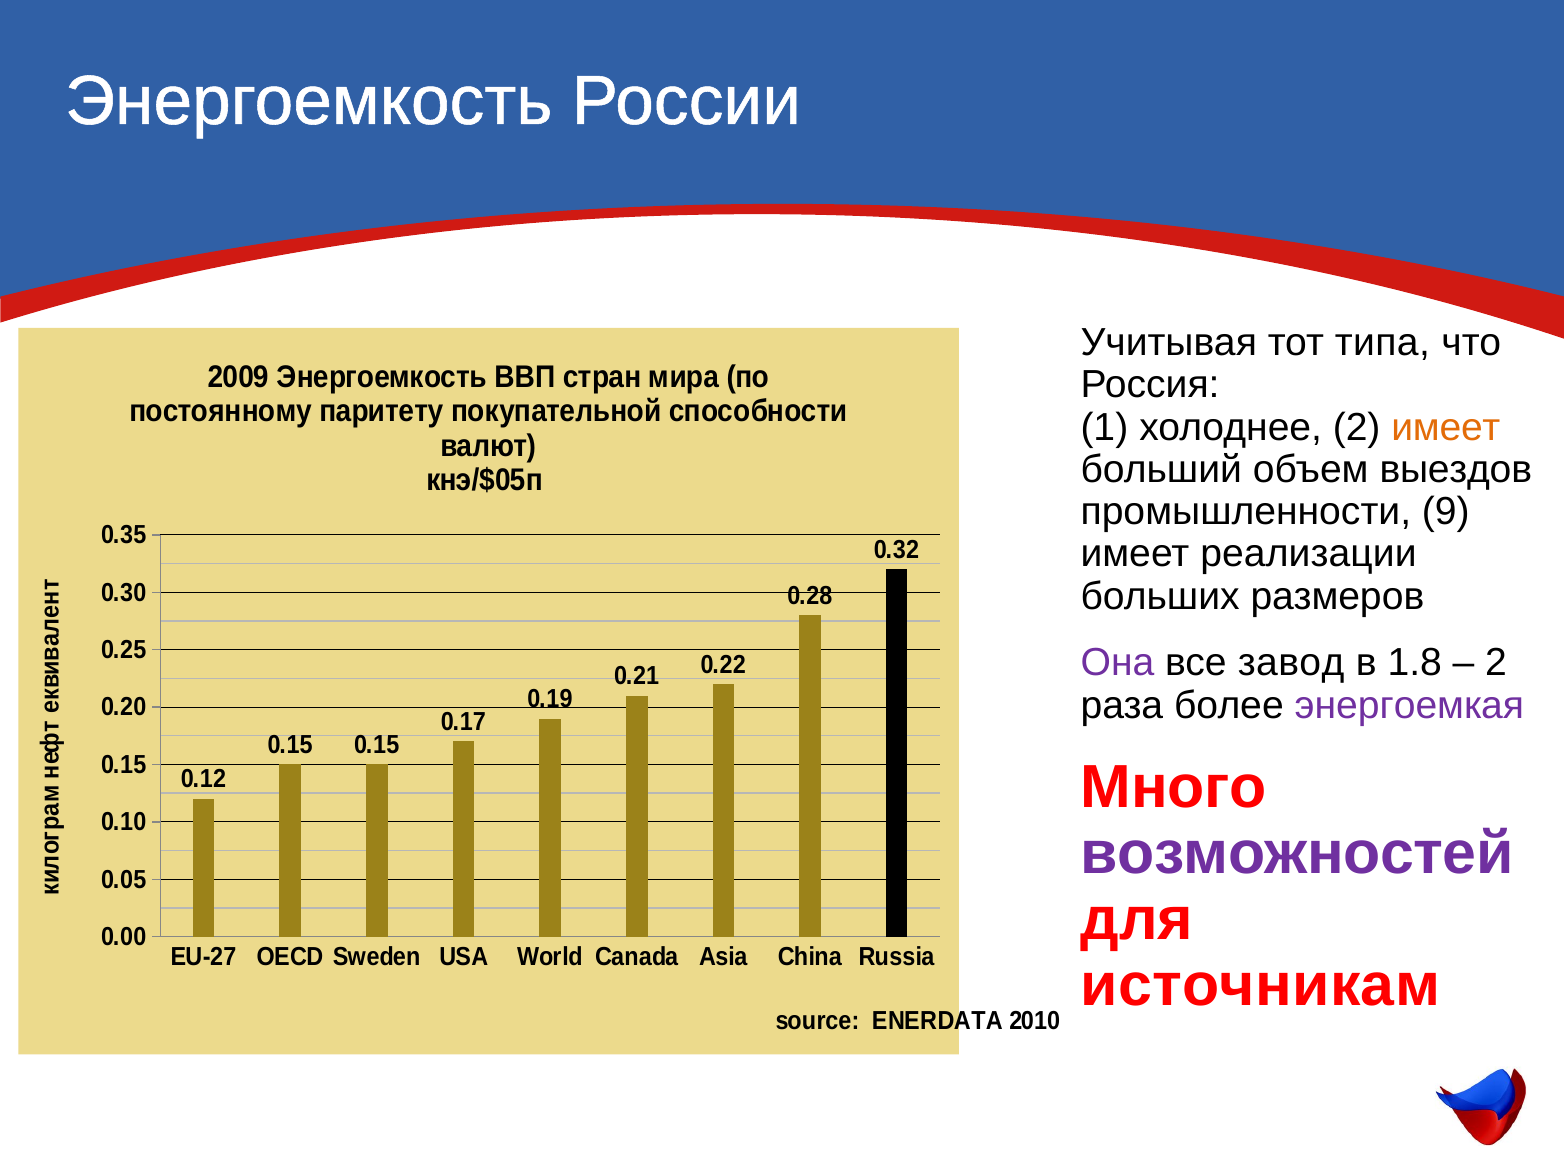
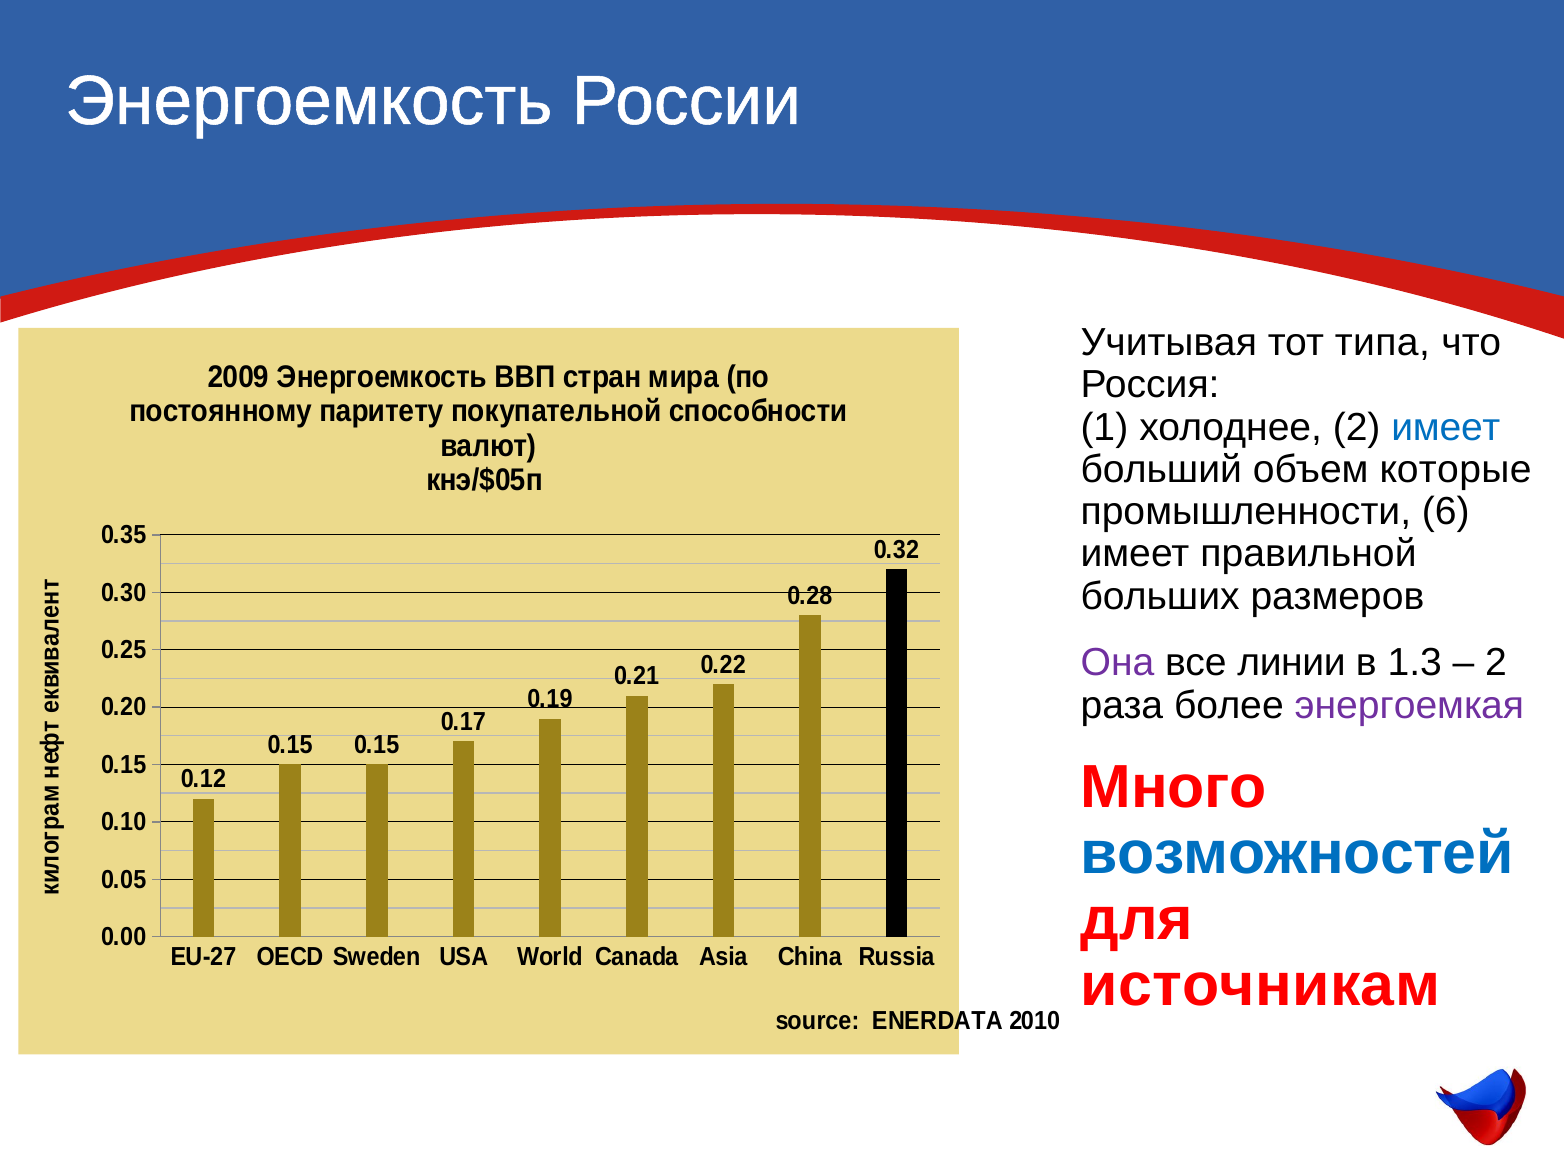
имеет colour: orange -> blue (1446, 427)
выездов: выездов -> которые (1456, 470)
9: 9 -> 6 (1446, 512)
реализации: реализации -> правильной (1308, 554)
завод: завод -> линии (1291, 663)
1.8: 1.8 -> 1.3 (1415, 663)
возможностей colour: purple -> blue (1297, 854)
